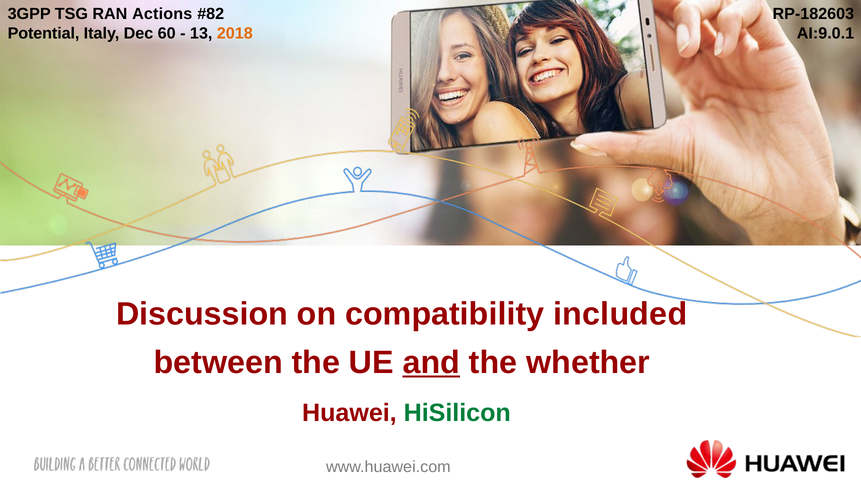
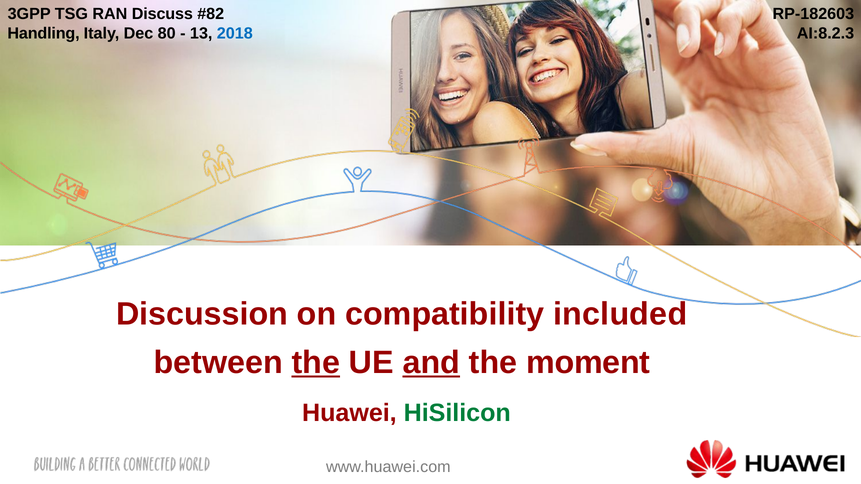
Actions: Actions -> Discuss (162, 14)
Potential: Potential -> Handling (44, 33)
60: 60 -> 80 (167, 33)
2018 colour: orange -> blue (235, 33)
AI:9.0.1: AI:9.0.1 -> AI:8.2.3 (825, 33)
the underline: none -> present (316, 363)
whether: whether -> moment (588, 363)
